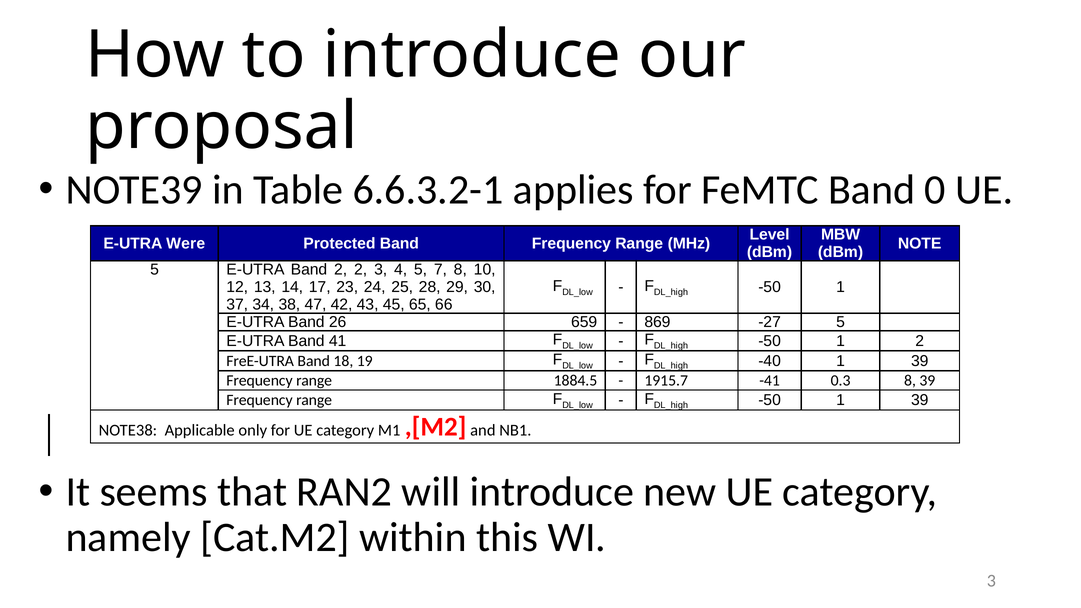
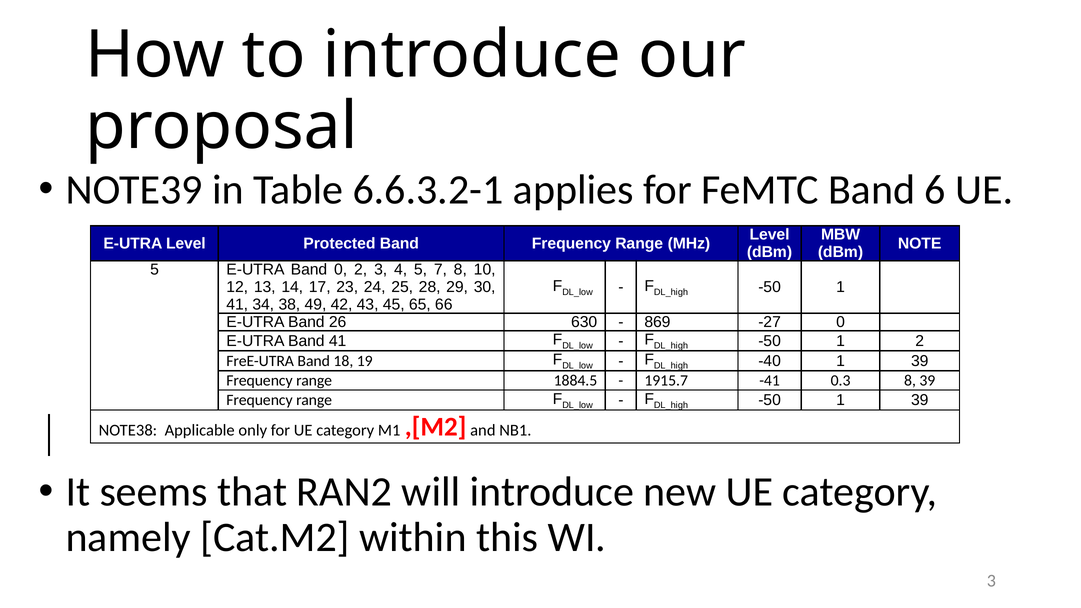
0: 0 -> 6 (935, 190)
E-UTRA Were: Were -> Level (186, 243)
Band 2: 2 -> 0 (341, 270)
37: 37 -> 41 (237, 305)
47: 47 -> 49 (316, 305)
659: 659 -> 630 (584, 322)
-27 5: 5 -> 0 (841, 322)
